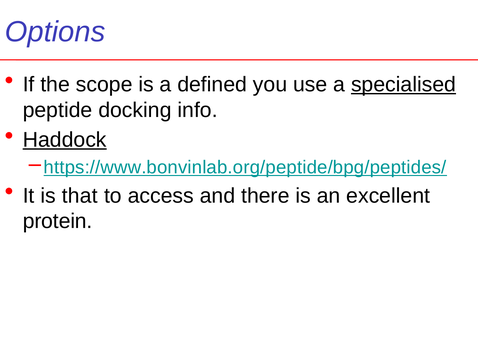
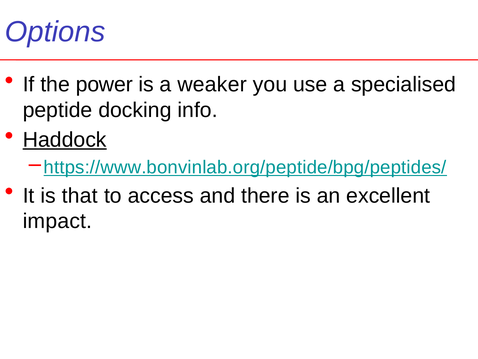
scope: scope -> power (104, 84)
defined: defined -> weaker (212, 84)
specialised underline: present -> none (404, 84)
protein: protein -> impact (57, 221)
